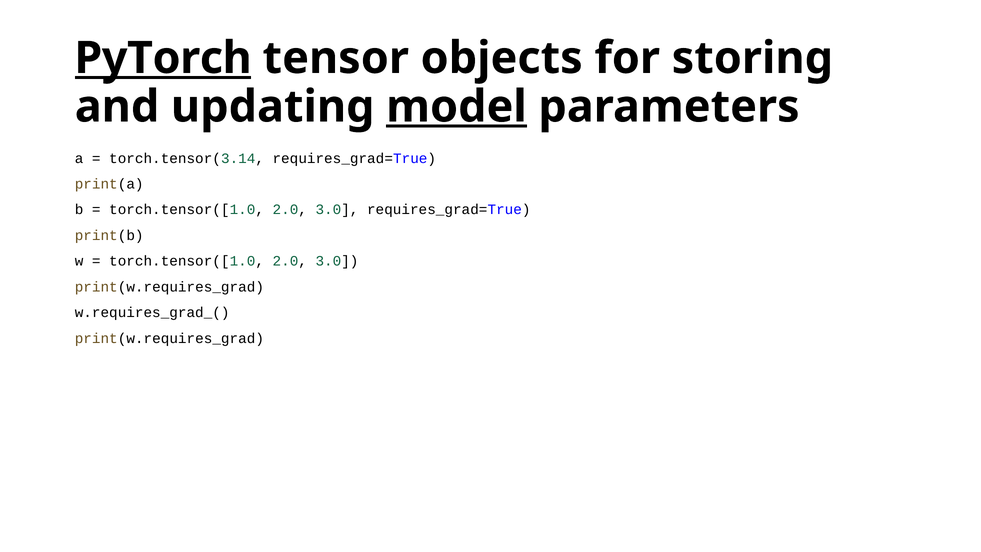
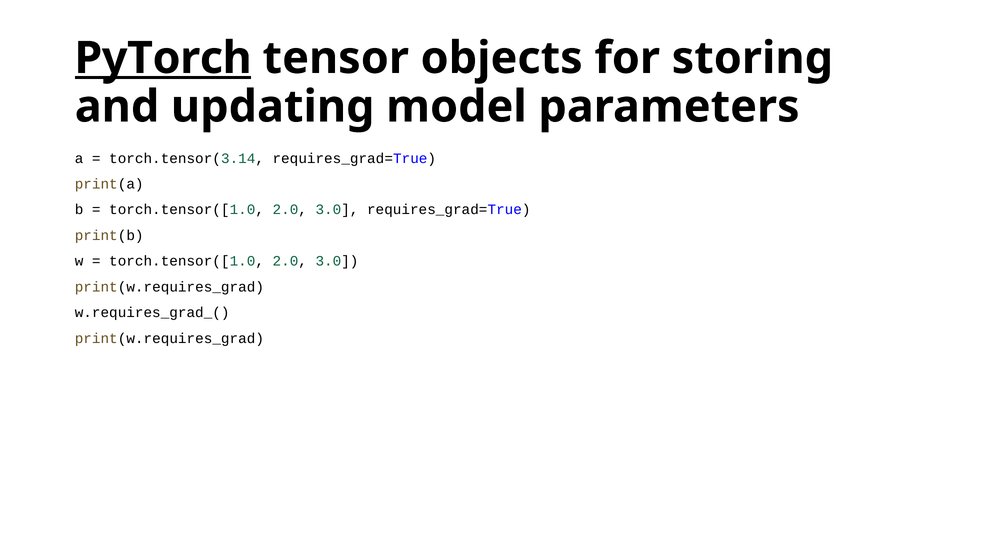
model underline: present -> none (456, 107)
